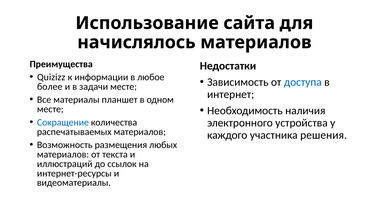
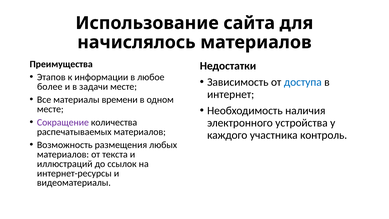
Quizizz: Quizizz -> Этапов (51, 77)
планшет: планшет -> времени (120, 100)
Сокращение colour: blue -> purple (63, 122)
решения: решения -> контроль (324, 135)
